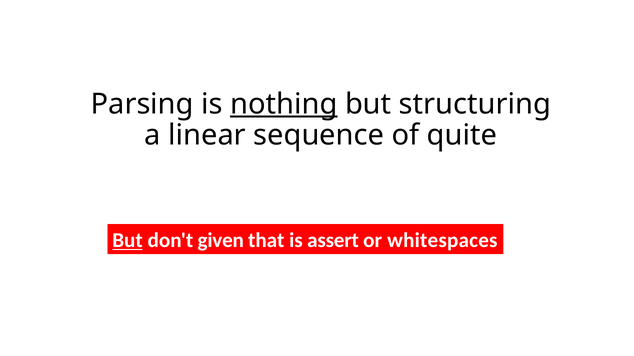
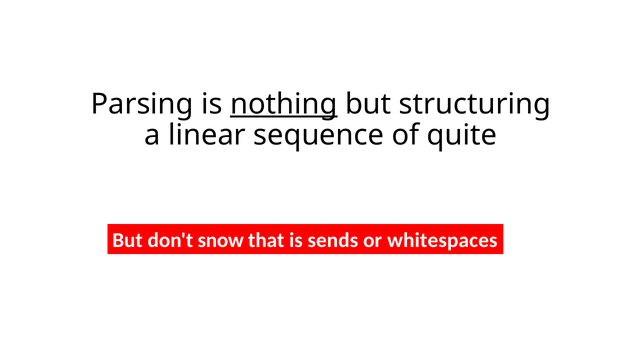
But underline: present -> none (128, 241)
given: given -> snow (221, 241)
assert: assert -> sends (333, 241)
